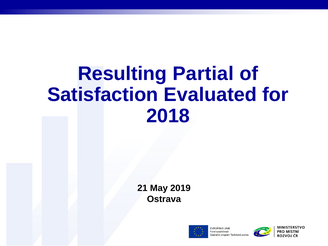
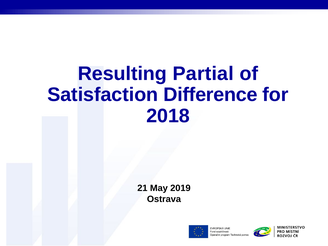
Evaluated: Evaluated -> Difference (210, 95)
